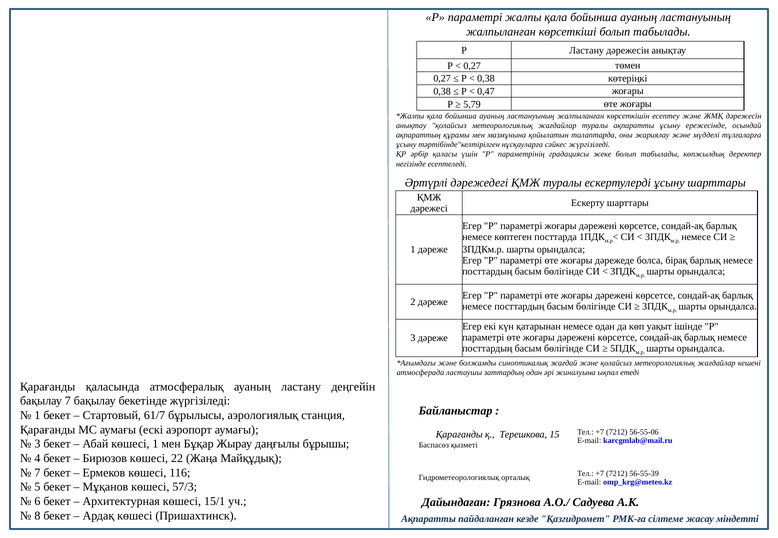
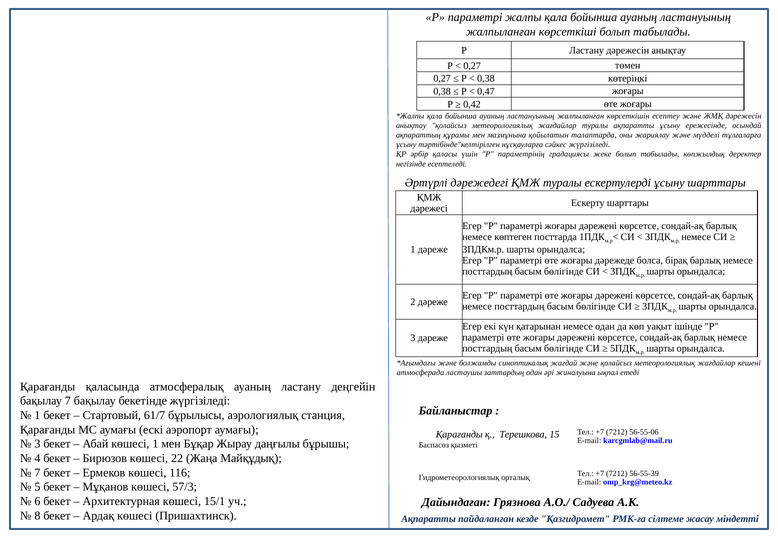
5,79: 5,79 -> 0,42 (472, 104)
